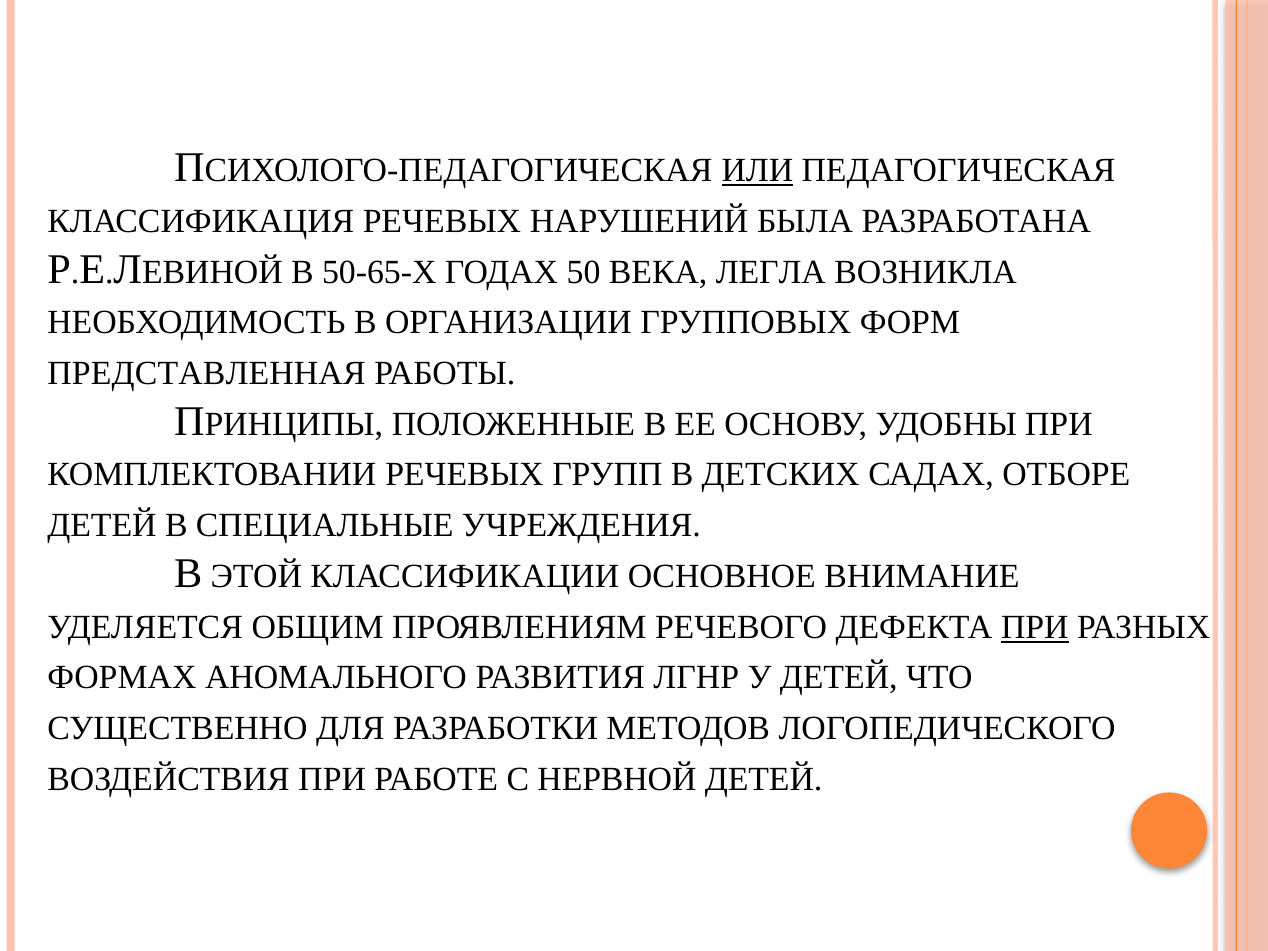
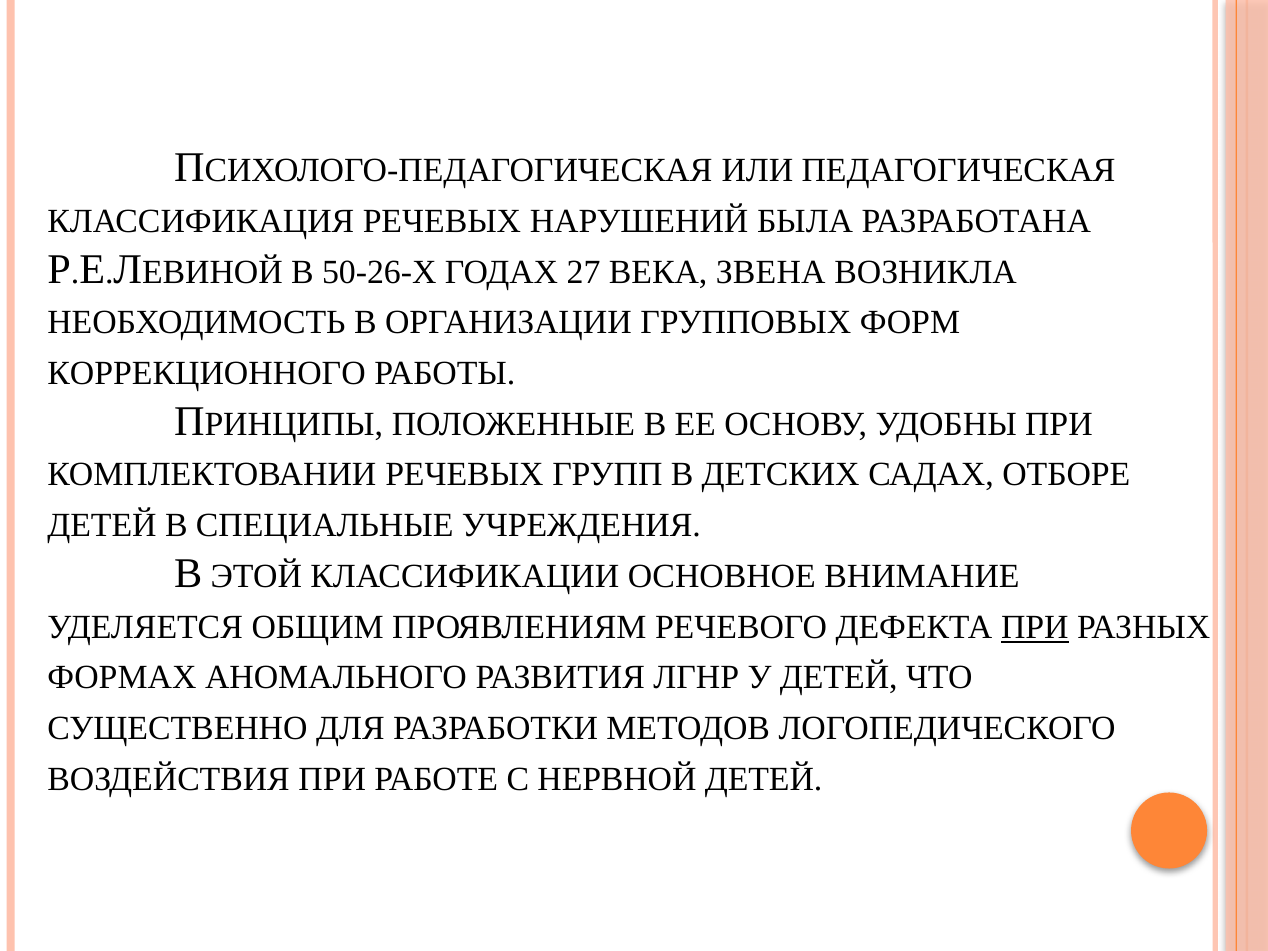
ИЛИ underline: present -> none (757, 170)
50-65-Х: 50-65-Х -> 50-26-Х (379, 272)
50: 50 -> 27 (584, 272)
ЛЕГЛА: ЛЕГЛА -> ЗВЕНА (771, 272)
ПРЕДСТАВЛЕННАЯ: ПРЕДСТАВЛЕННАЯ -> КОРРЕКЦИОННОГО (207, 373)
